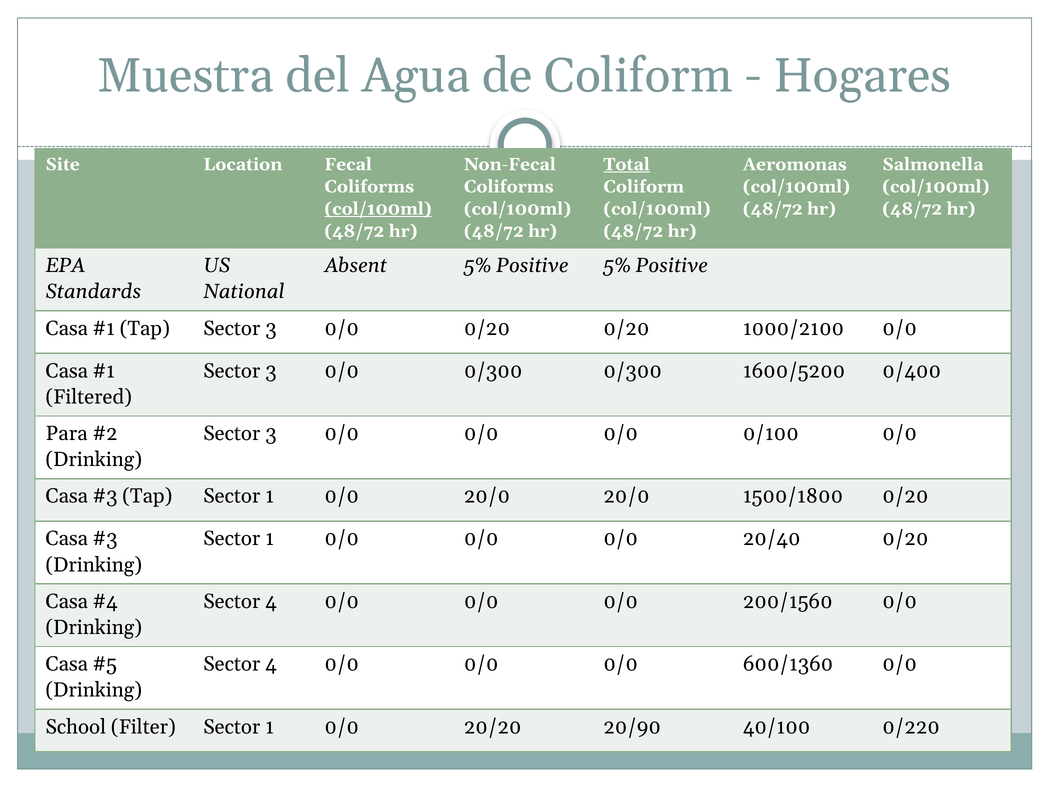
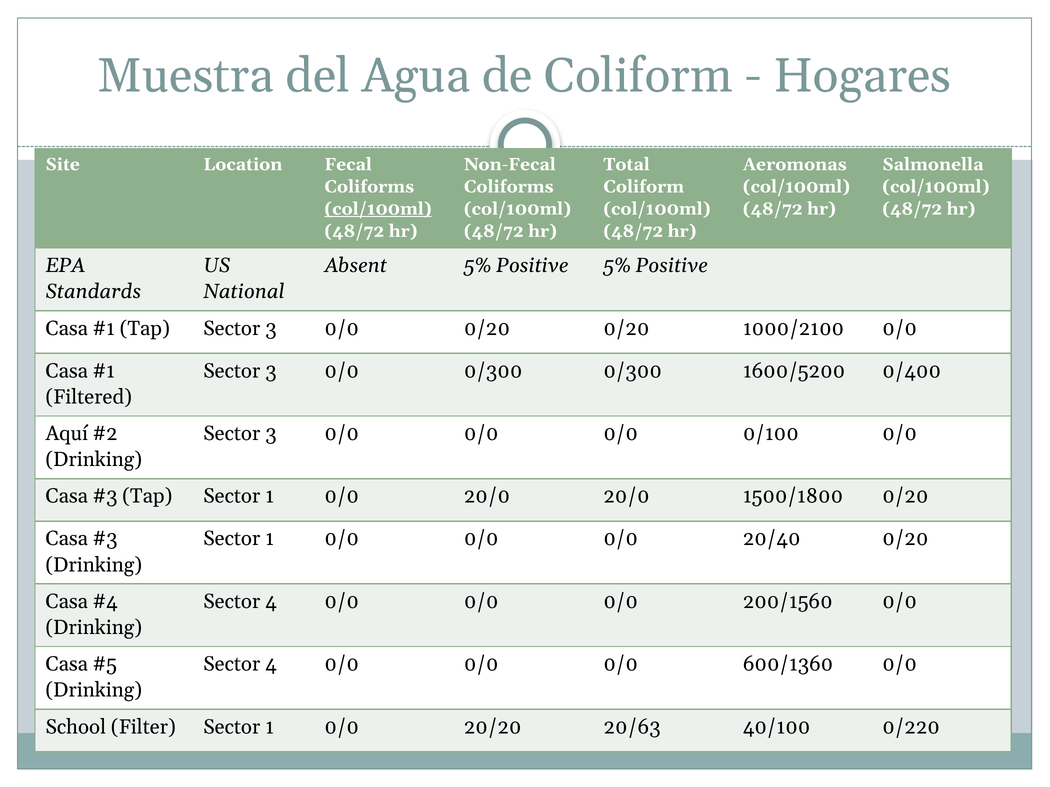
Total underline: present -> none (627, 165)
Para: Para -> Aquí (67, 434)
20/90: 20/90 -> 20/63 (632, 727)
